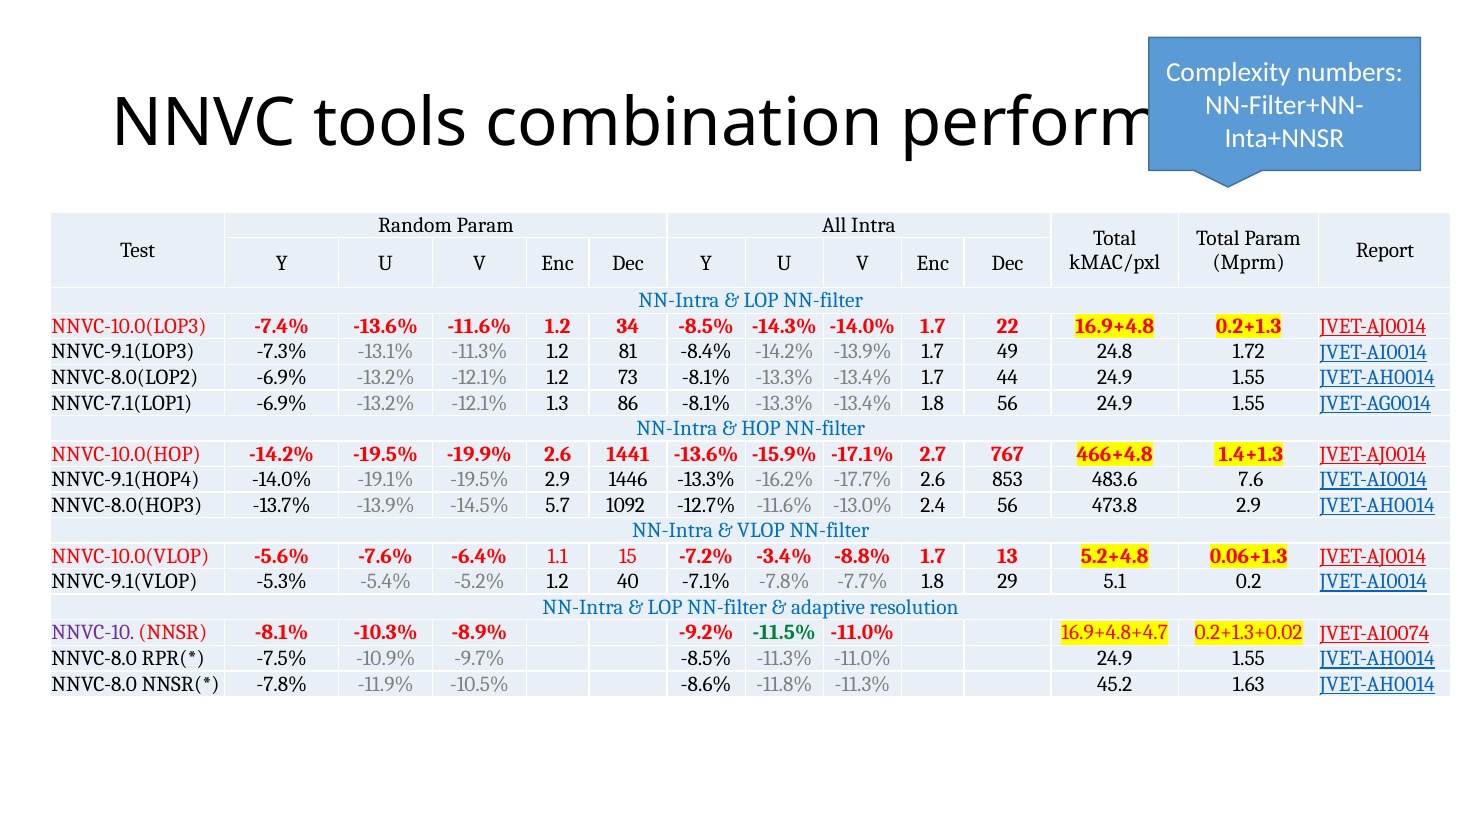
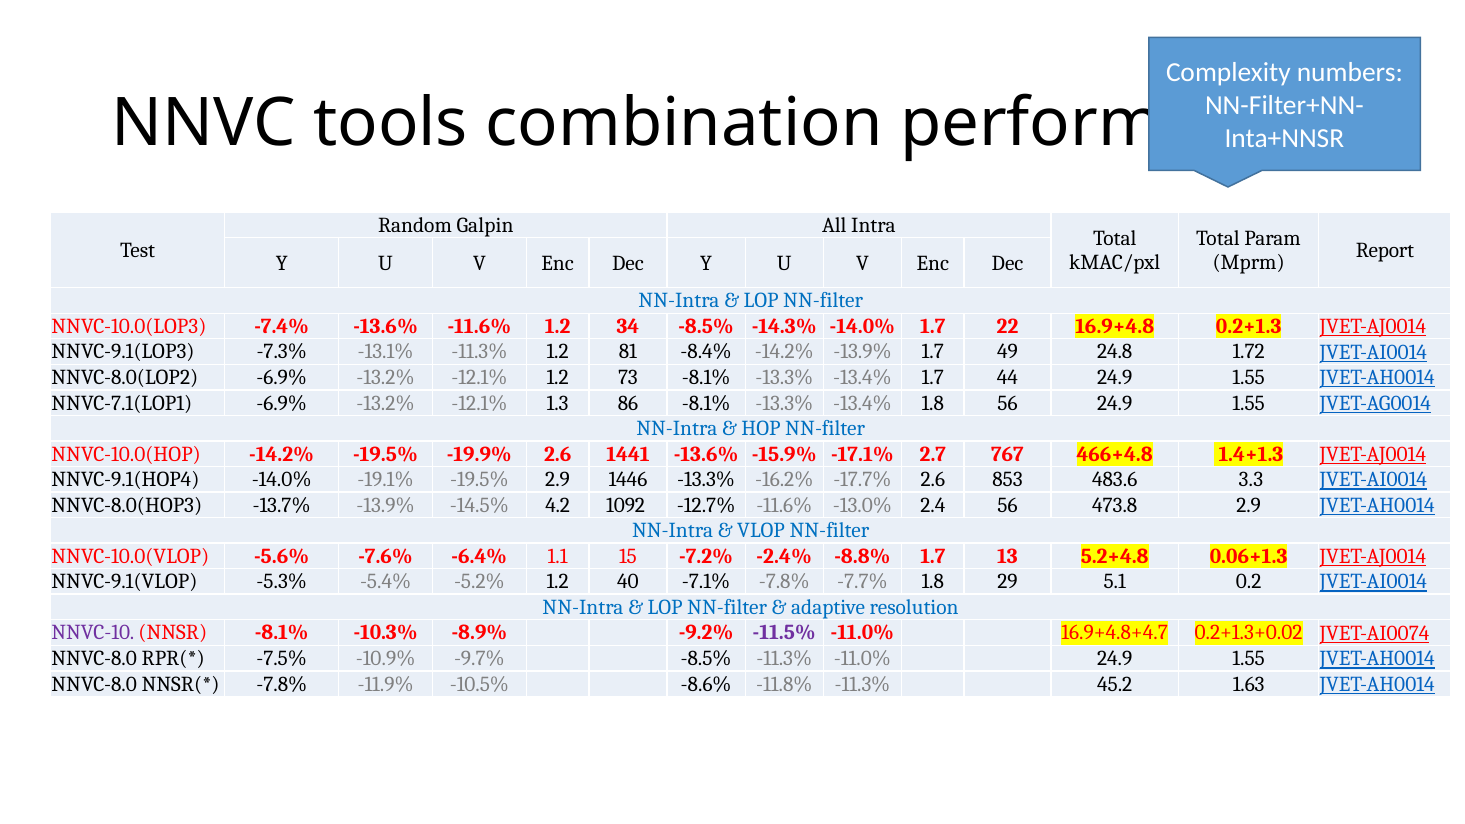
Random Param: Param -> Galpin (485, 225)
7.6: 7.6 -> 3.3 (1251, 480)
5.7: 5.7 -> 4.2 (558, 505)
-3.4%: -3.4% -> -2.4% (784, 556)
-11.5% colour: green -> purple (784, 633)
